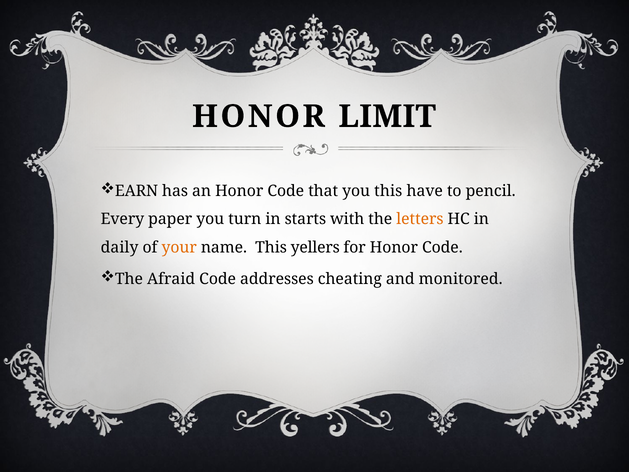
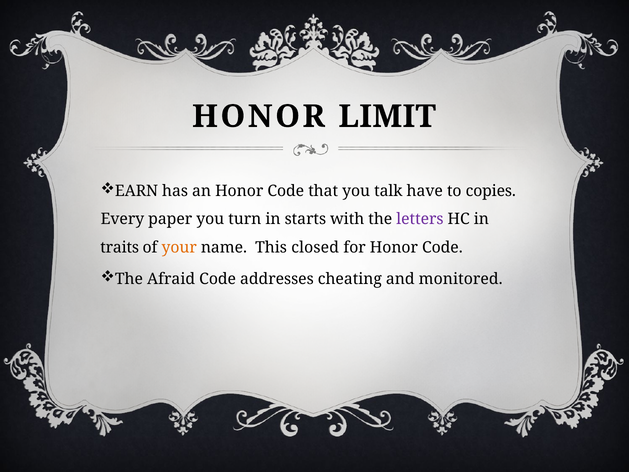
you this: this -> talk (388, 191)
pencil: pencil -> copies (491, 191)
letters colour: orange -> purple (420, 219)
daily: daily -> traits (120, 247)
yellers: yellers -> closed (315, 247)
